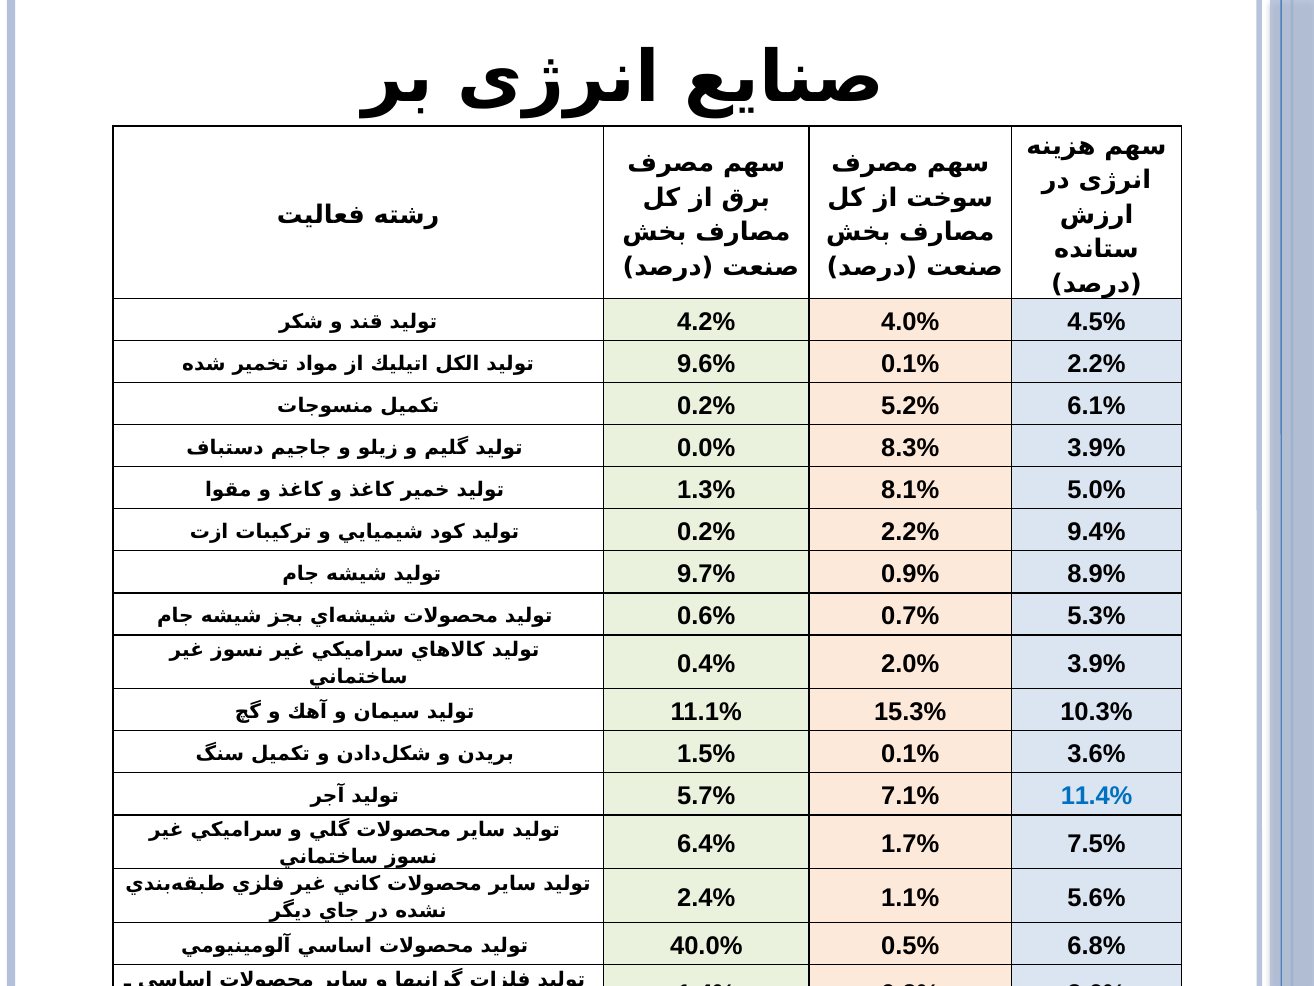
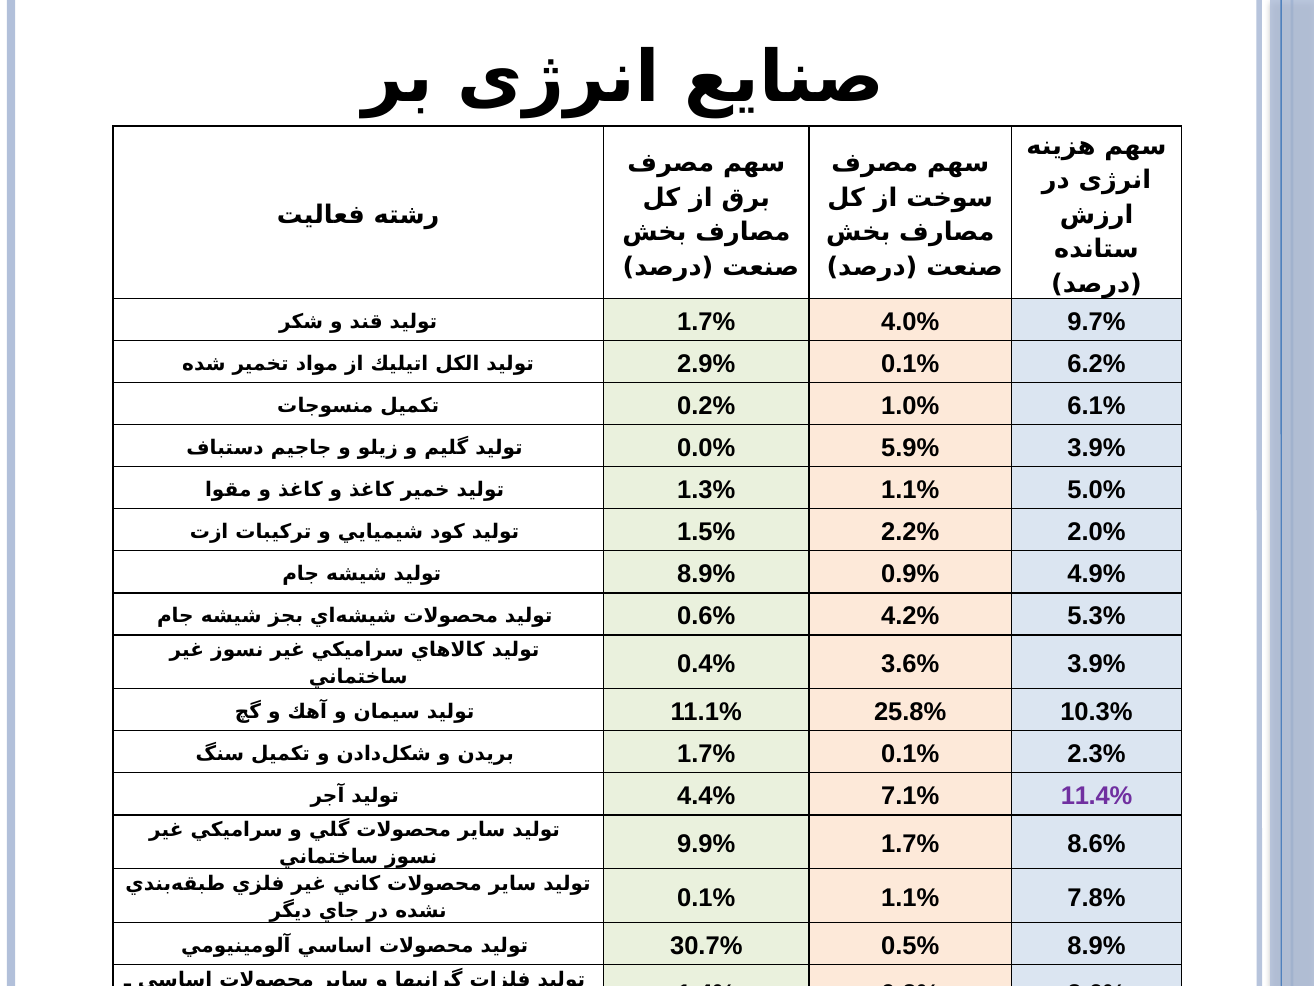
4.2%: 4.2% -> 1.7% (706, 322)
4.5%: 4.5% -> 9.7% (1096, 322)
9.6%: 9.6% -> 2.9% (706, 364)
0.1% 2.2%: 2.2% -> 6.2% (1096, 364)
5.2%: 5.2% -> 1.0% (910, 406)
8.3%: 8.3% -> 5.9% (910, 448)
1.3% 8.1%: 8.1% -> 1.1% (910, 490)
0.2%: 0.2% -> 1.5% (706, 532)
9.4%: 9.4% -> 2.0% (1096, 532)
9.7%: 9.7% -> 8.9% (706, 574)
8.9%: 8.9% -> 4.9% (1096, 574)
0.7%: 0.7% -> 4.2% (910, 616)
2.0%: 2.0% -> 3.6% (910, 664)
15.3%: 15.3% -> 25.8% (910, 712)
1.5%: 1.5% -> 1.7% (706, 754)
3.6%: 3.6% -> 2.3% (1096, 754)
5.7%: 5.7% -> 4.4% (706, 796)
11.4% colour: blue -> purple (1097, 796)
6.4%: 6.4% -> 9.9% (706, 844)
7.5%: 7.5% -> 8.6% (1096, 844)
2.4%: 2.4% -> 0.1% (706, 898)
5.6%: 5.6% -> 7.8% (1096, 898)
40.0%: 40.0% -> 30.7% (706, 946)
0.5% 6.8%: 6.8% -> 8.9% (1096, 946)
